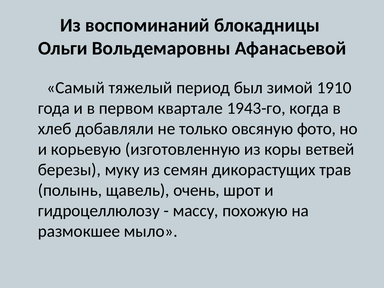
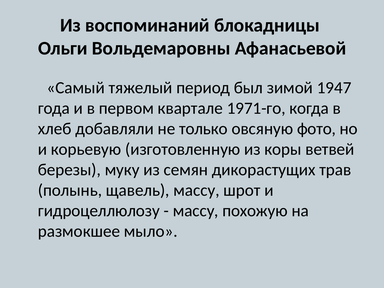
1910: 1910 -> 1947 (334, 88)
1943-го: 1943-го -> 1971-го (256, 108)
щавель очень: очень -> массу (196, 190)
